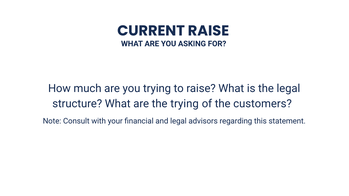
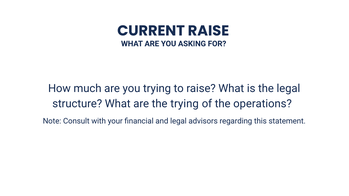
customers: customers -> operations (263, 104)
